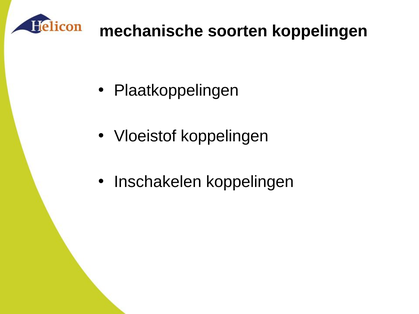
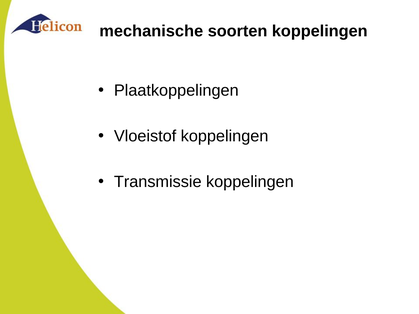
Inschakelen: Inschakelen -> Transmissie (158, 182)
